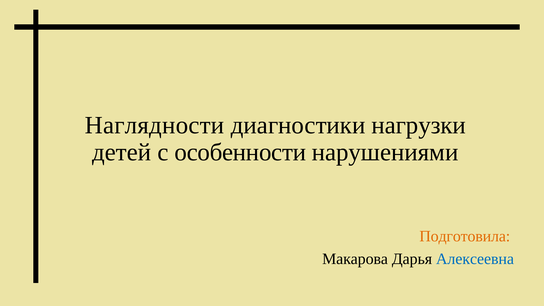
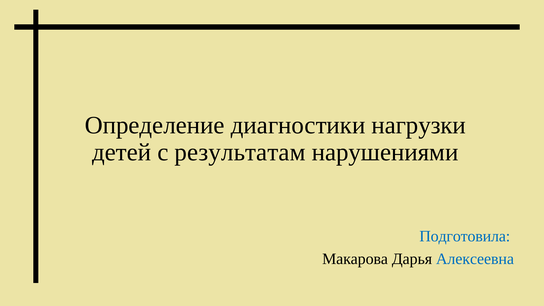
Наглядности: Наглядности -> Определение (155, 125)
особенности: особенности -> результатам (240, 152)
Подготовила colour: orange -> blue (465, 236)
